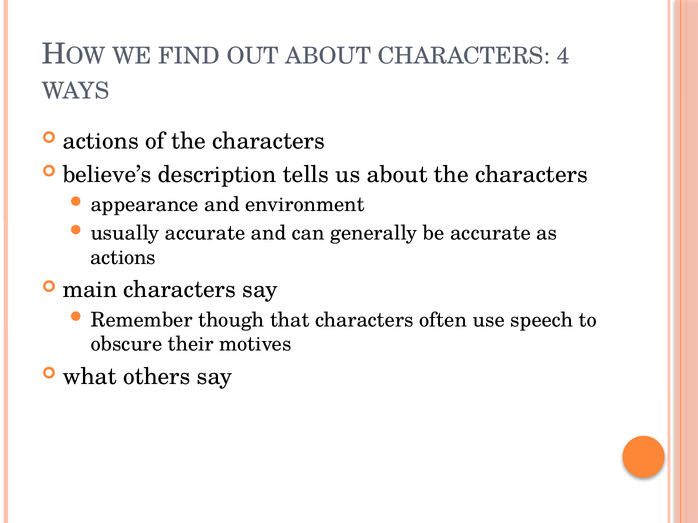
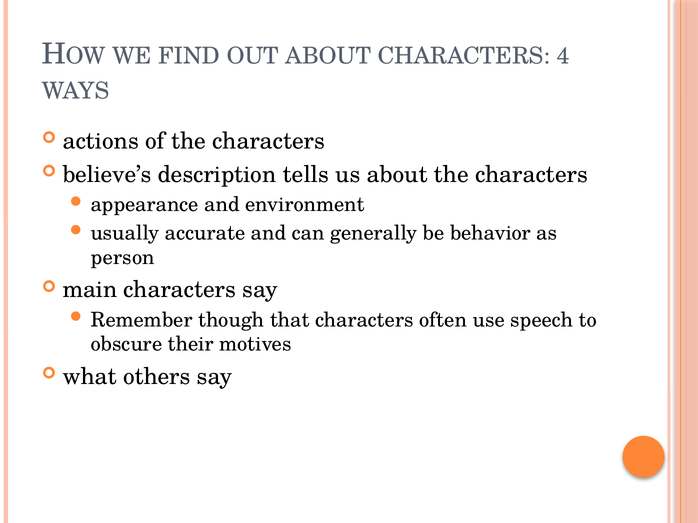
be accurate: accurate -> behavior (491, 233)
actions: actions -> person (123, 258)
